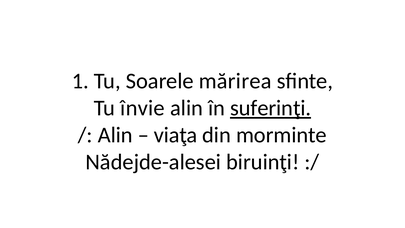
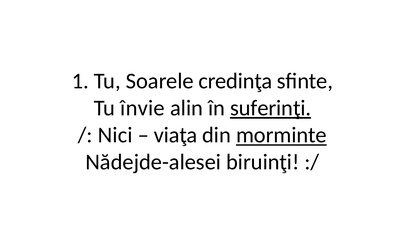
mărirea: mărirea -> credinţa (235, 81)
Alin: Alin -> Nici (115, 135)
morminte underline: none -> present (281, 135)
